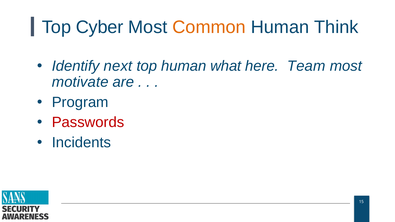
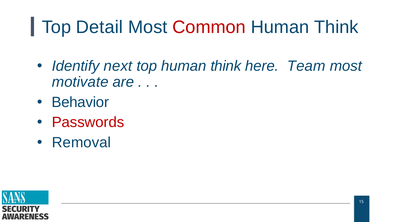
Cyber: Cyber -> Detail (99, 27)
Common colour: orange -> red (209, 27)
top human what: what -> think (226, 66)
Program: Program -> Behavior (80, 102)
Incidents: Incidents -> Removal (81, 143)
